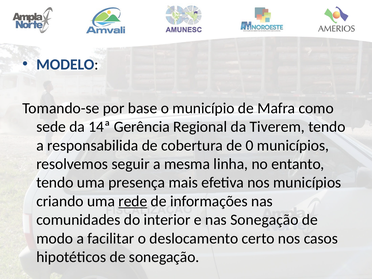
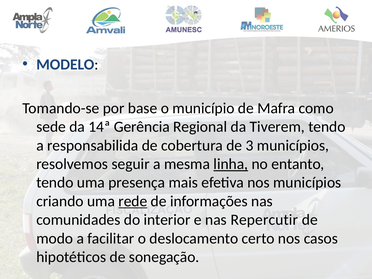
0: 0 -> 3 (250, 145)
linha underline: none -> present (231, 164)
nas Sonegação: Sonegação -> Repercutir (264, 220)
